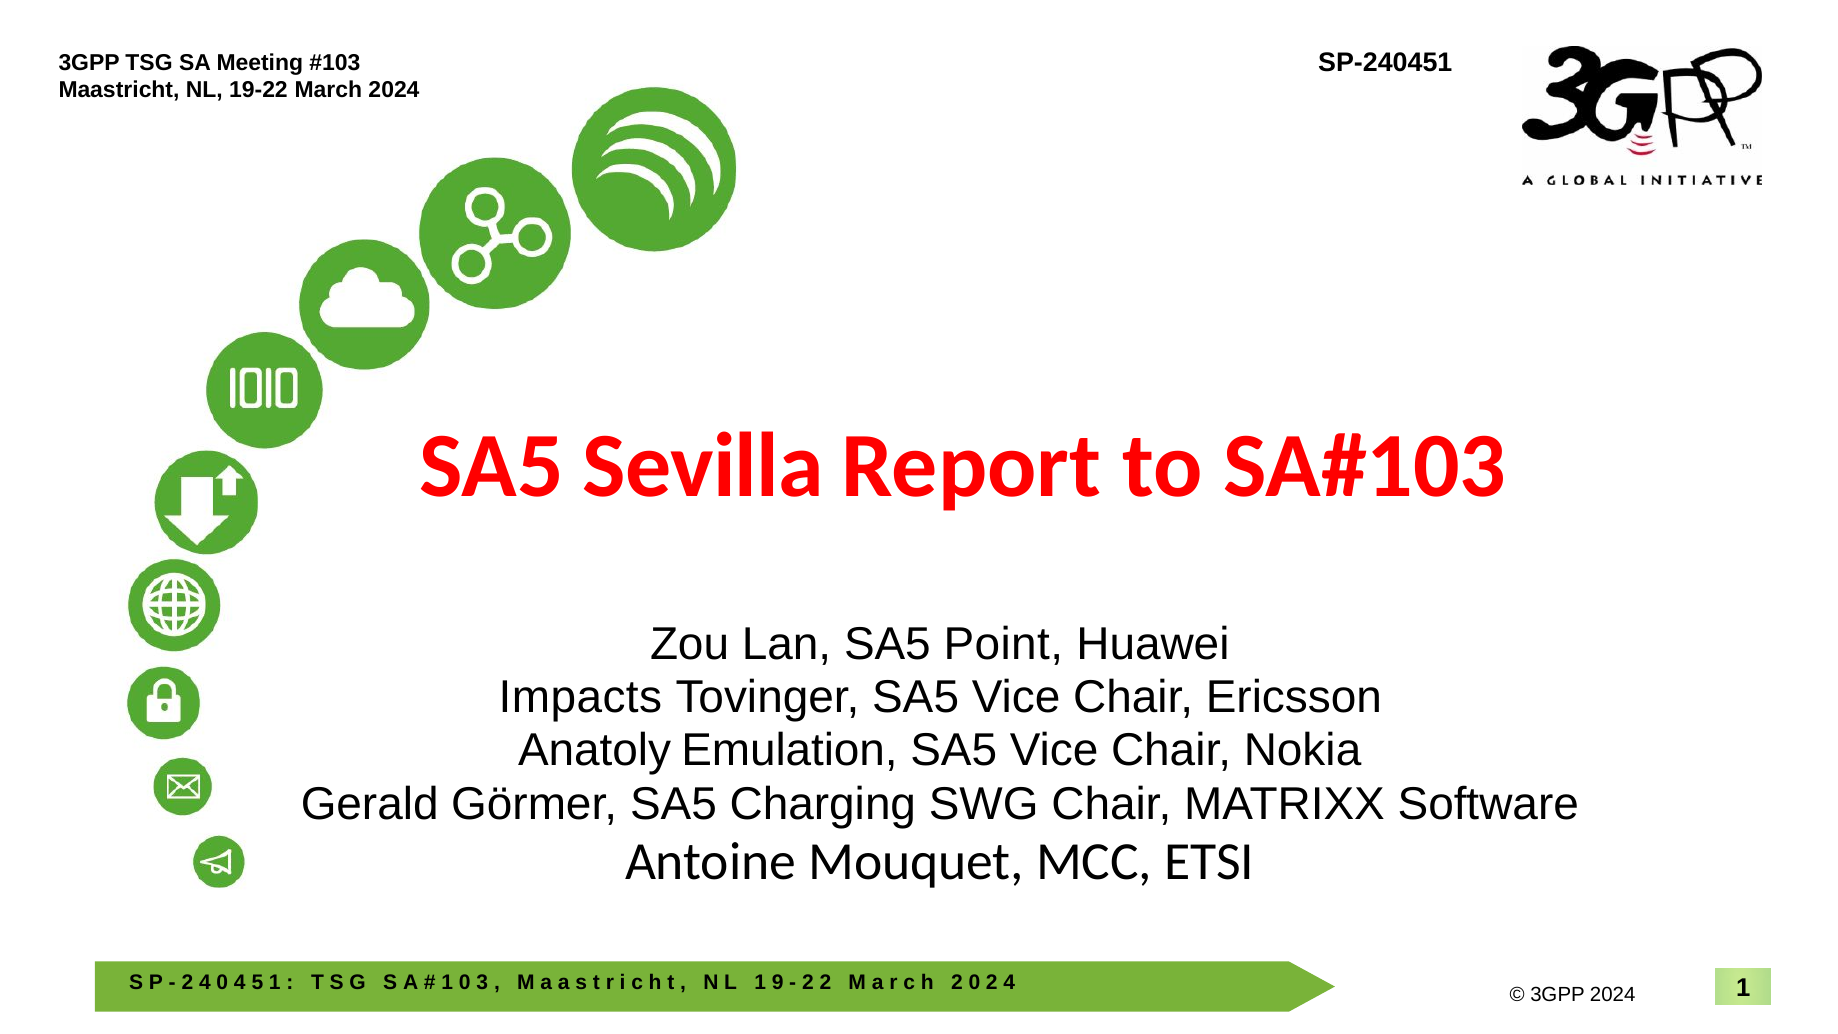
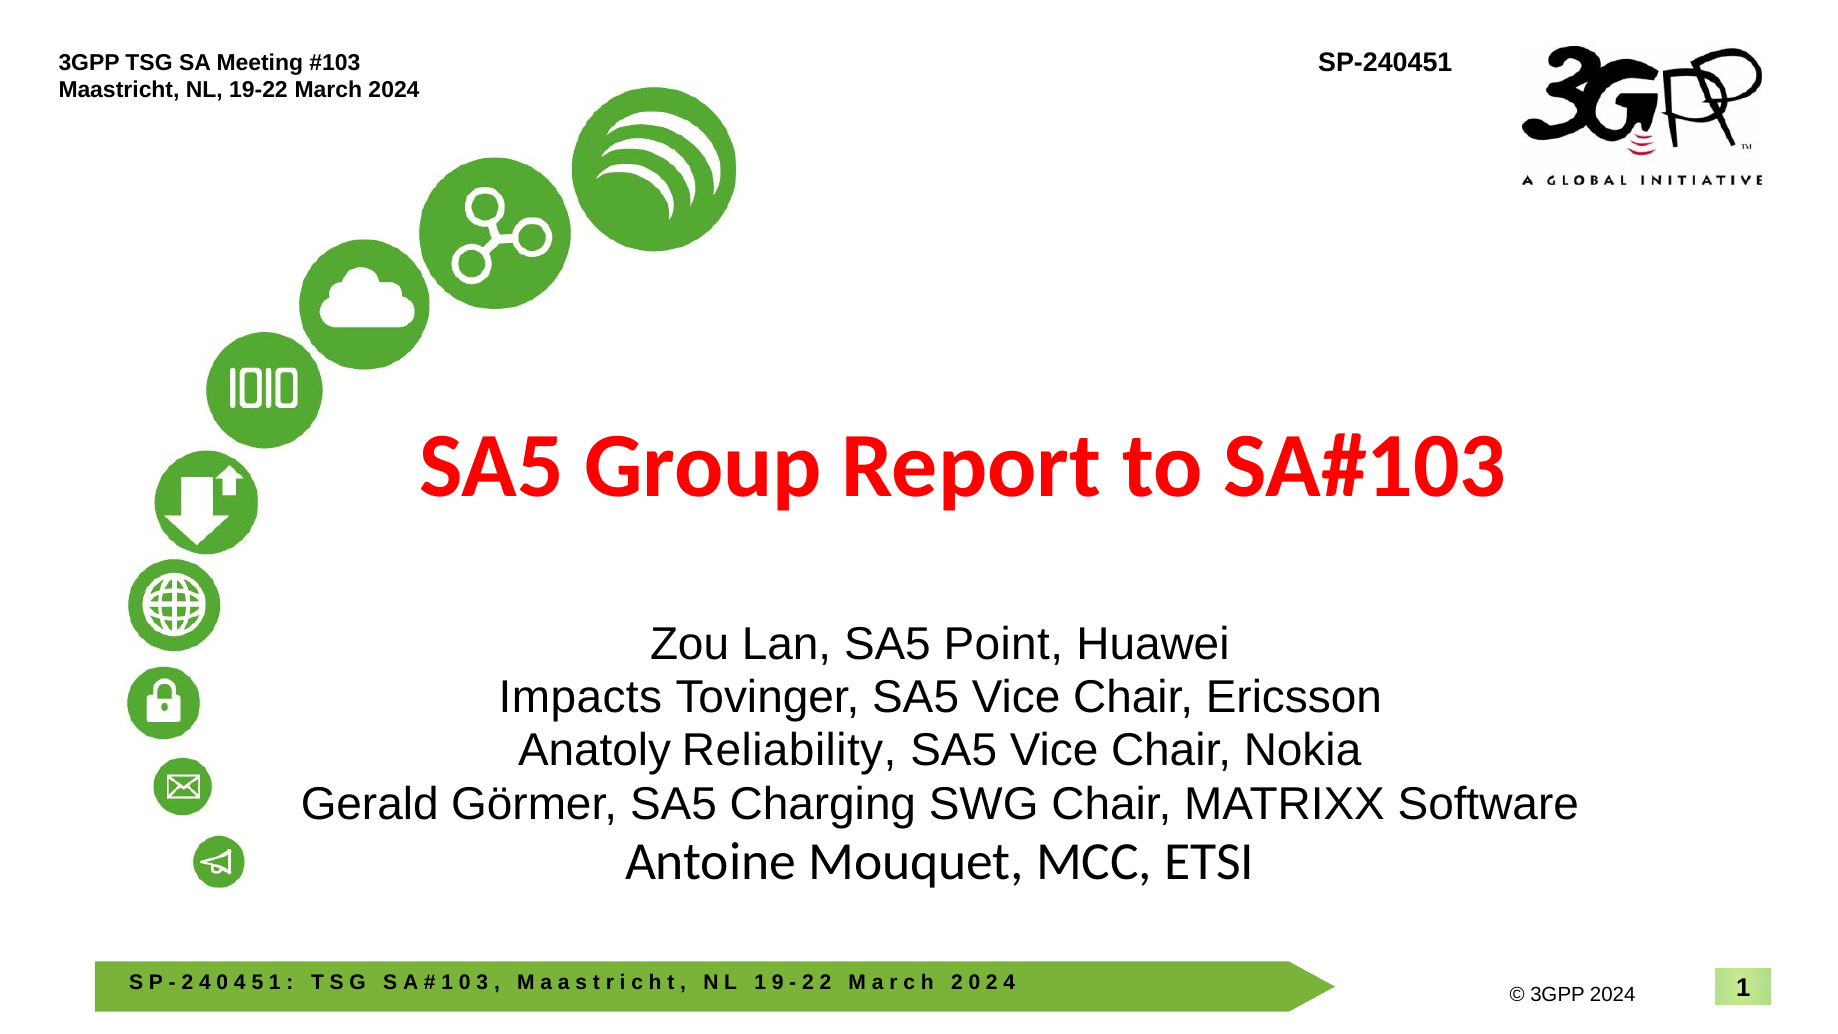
Sevilla: Sevilla -> Group (703, 466)
Emulation: Emulation -> Reliability (789, 750)
